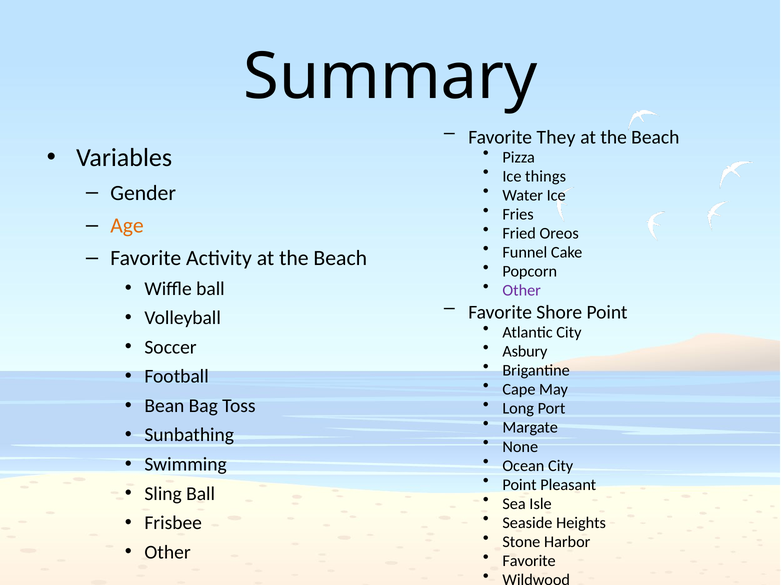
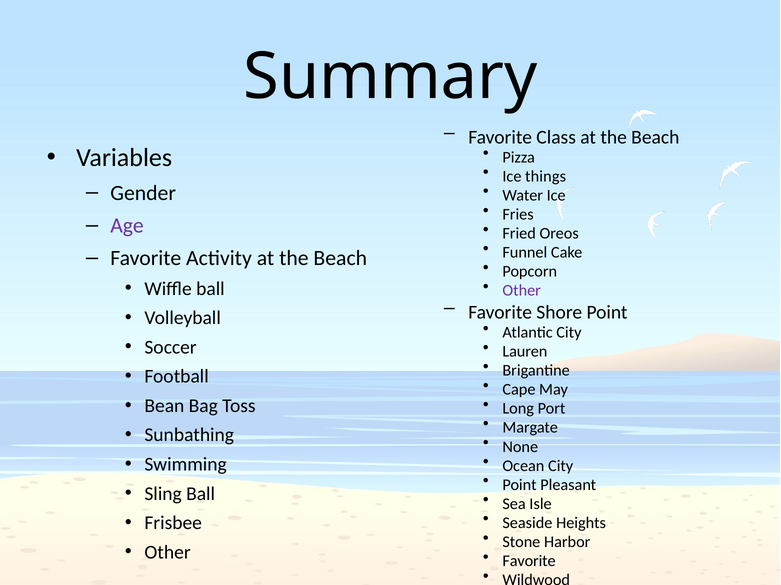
They: They -> Class (556, 137)
Age colour: orange -> purple (127, 226)
Asbury: Asbury -> Lauren (525, 352)
